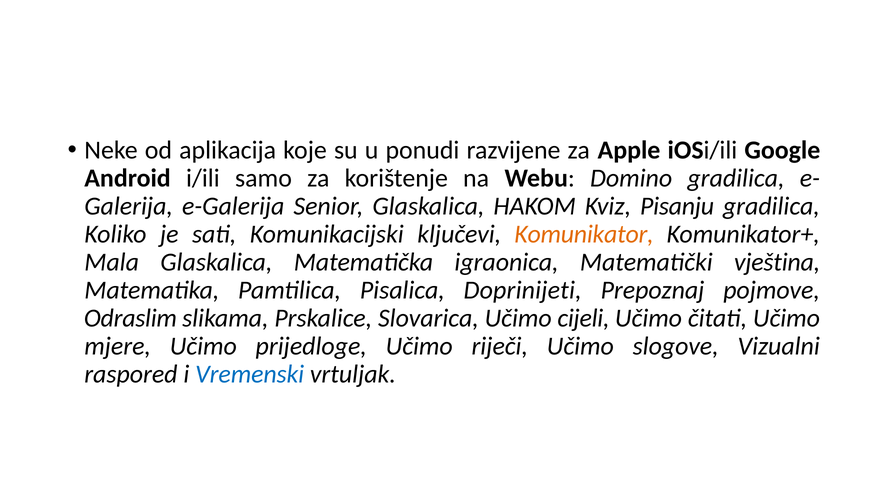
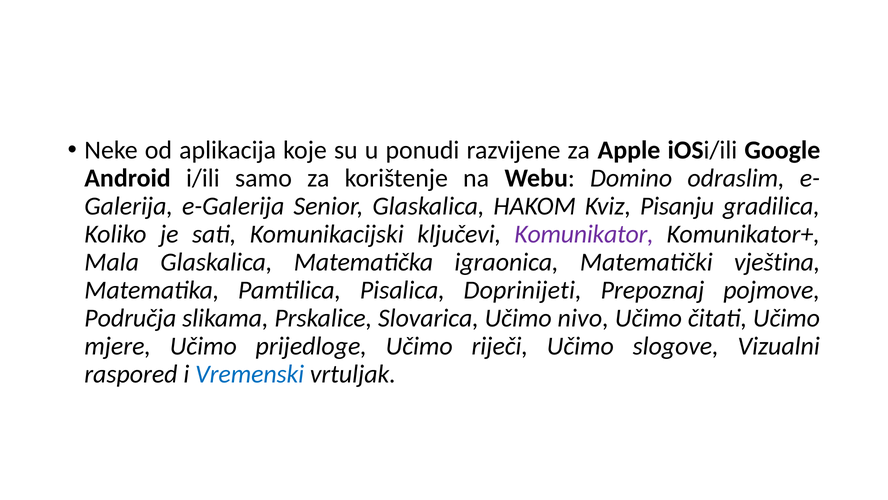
Domino gradilica: gradilica -> odraslim (736, 178)
Komunikator colour: orange -> purple (584, 234)
Odraslim: Odraslim -> Područja (130, 318)
cijeli: cijeli -> nivo (583, 318)
